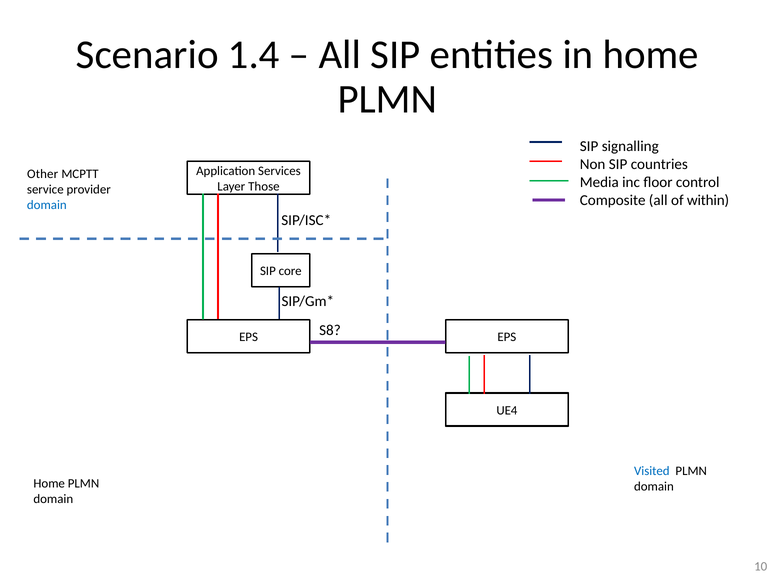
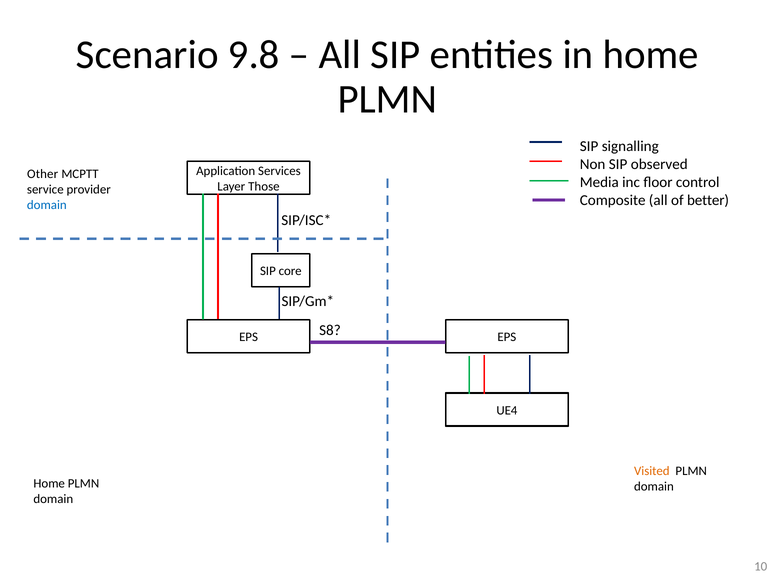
1.4: 1.4 -> 9.8 (254, 55)
countries: countries -> observed (659, 164)
within: within -> better (708, 200)
Visited colour: blue -> orange (652, 471)
